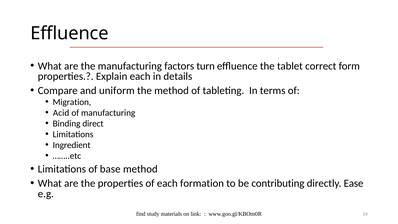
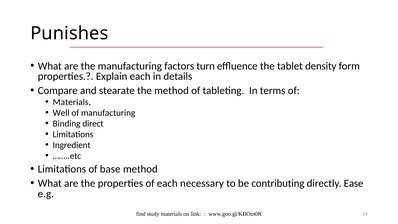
Effluence: Effluence -> Punishes (69, 33)
correct: correct -> density (321, 66)
uniform: uniform -> stearate (117, 91)
Migration: Migration -> Materials (72, 102)
Acid: Acid -> Well (61, 113)
formation: formation -> necessary (202, 183)
